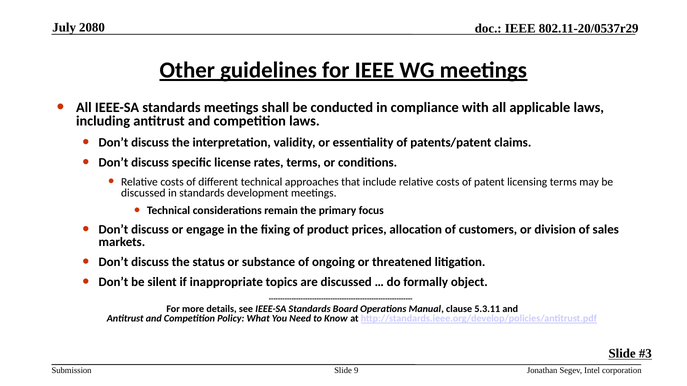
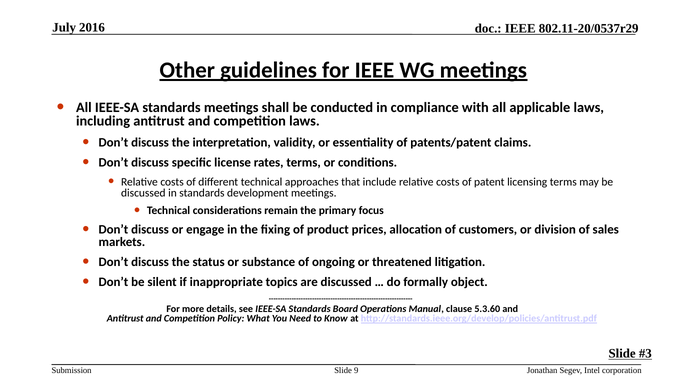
2080: 2080 -> 2016 (92, 27)
5.3.11: 5.3.11 -> 5.3.60 (487, 309)
